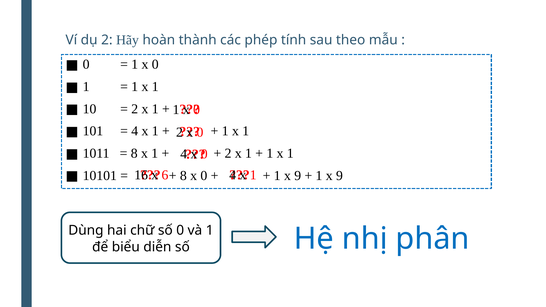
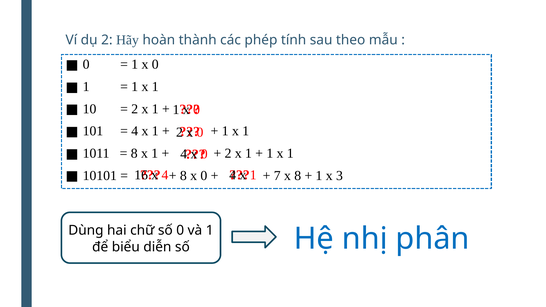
6: 6 -> 4 (165, 175)
1: 1 -> 7 (277, 176)
9: 9 -> 8 (298, 176)
9: 9 -> 3 (339, 176)
